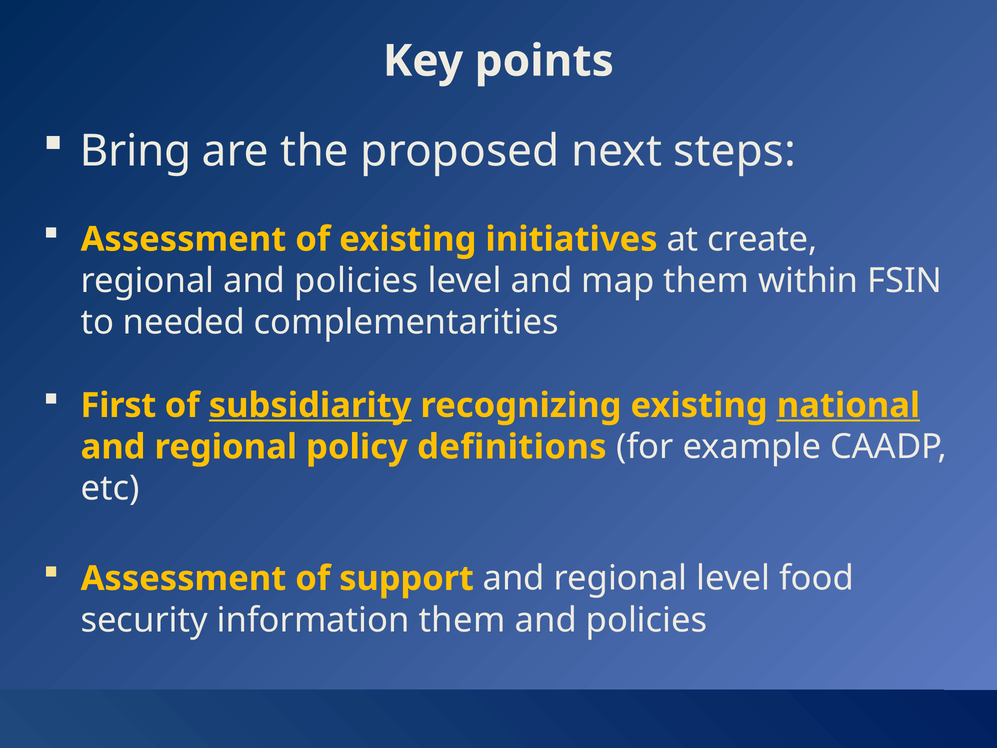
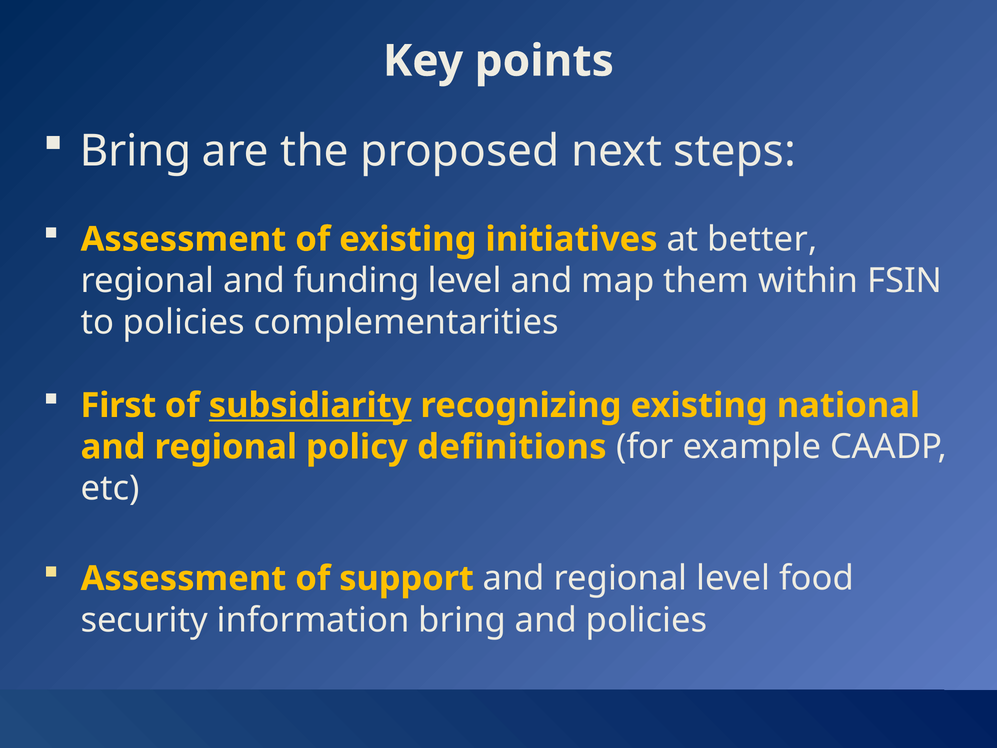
create: create -> better (762, 239)
regional and policies: policies -> funding (357, 281)
to needed: needed -> policies (184, 322)
national underline: present -> none (848, 405)
information them: them -> bring (462, 620)
